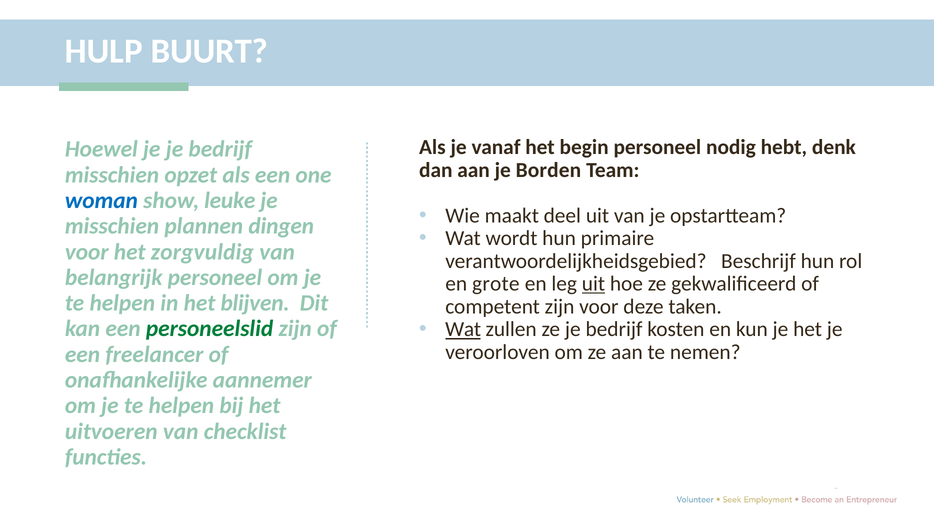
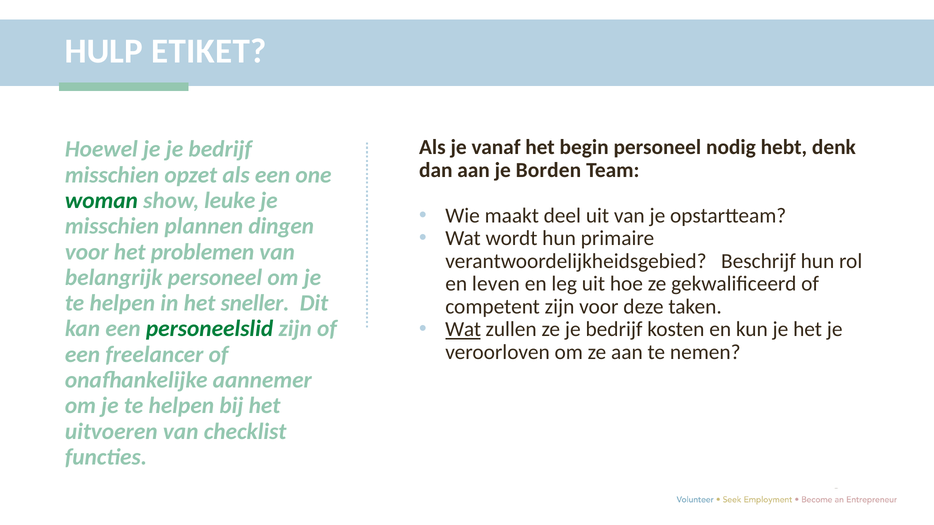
BUURT: BUURT -> ETIKET (209, 51)
woman colour: blue -> green (101, 201)
zorgvuldig: zorgvuldig -> problemen (203, 252)
grote: grote -> leven (496, 284)
uit underline: present -> none (593, 284)
blijven: blijven -> sneller (255, 303)
